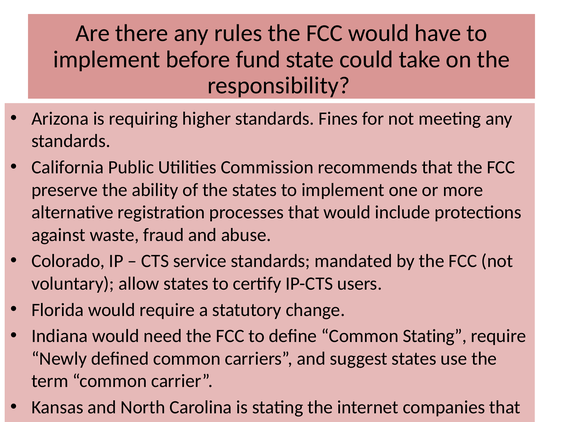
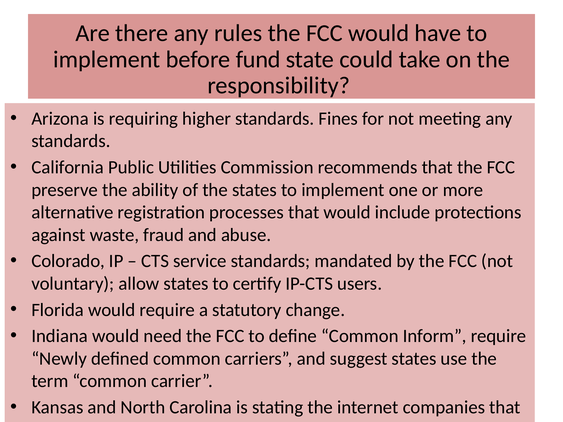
Common Stating: Stating -> Inform (435, 336)
